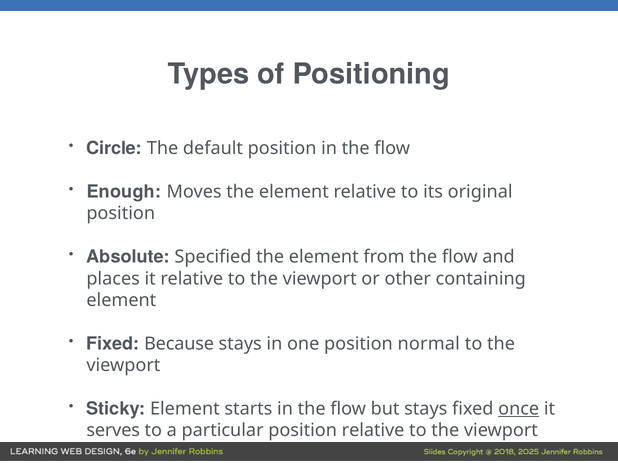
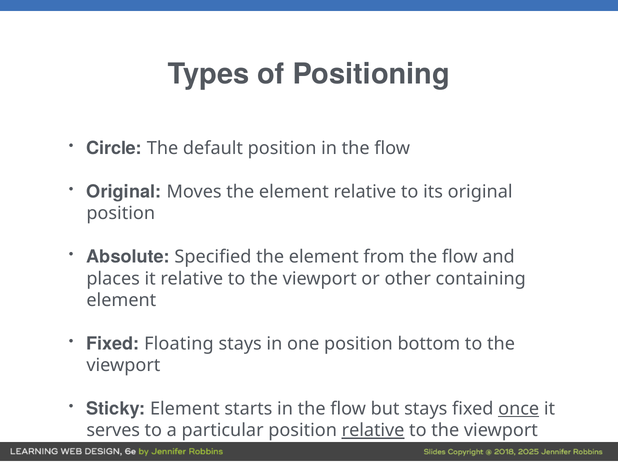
Enough: Enough -> Original (124, 192)
Because: Because -> Floating (179, 344)
normal: normal -> bottom (429, 344)
relative underline: none -> present (373, 431)
